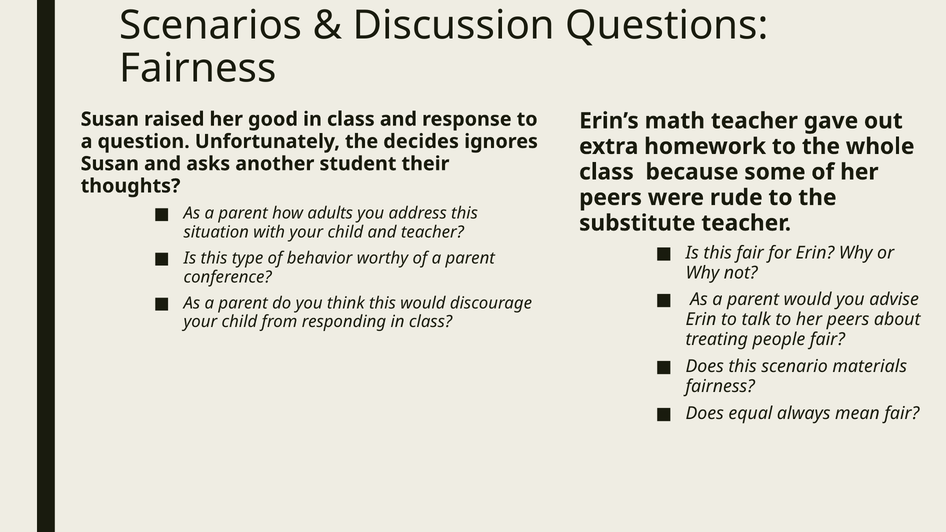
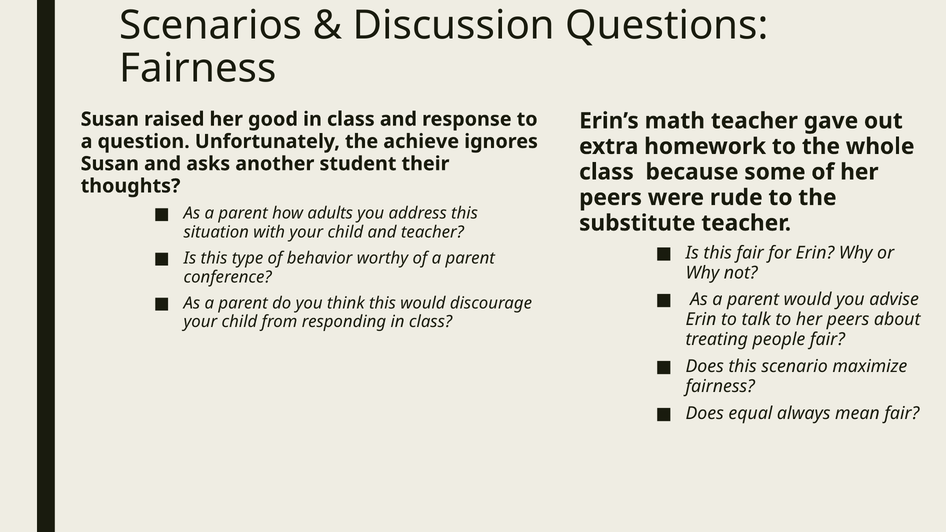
decides: decides -> achieve (421, 142)
materials: materials -> maximize (870, 367)
